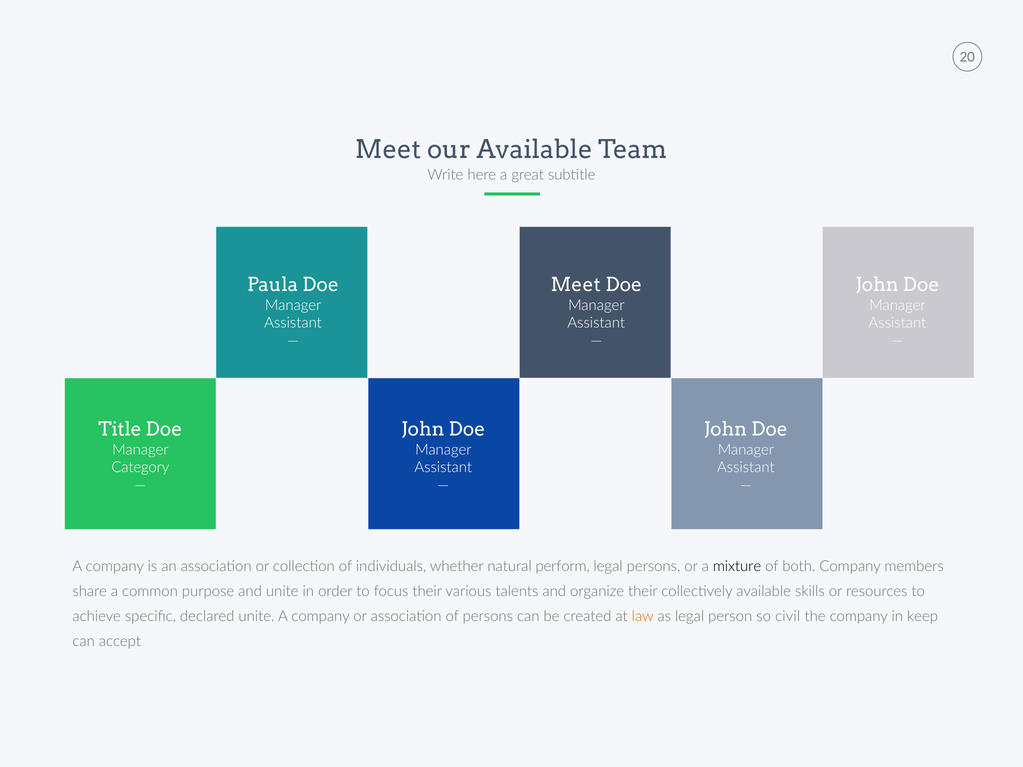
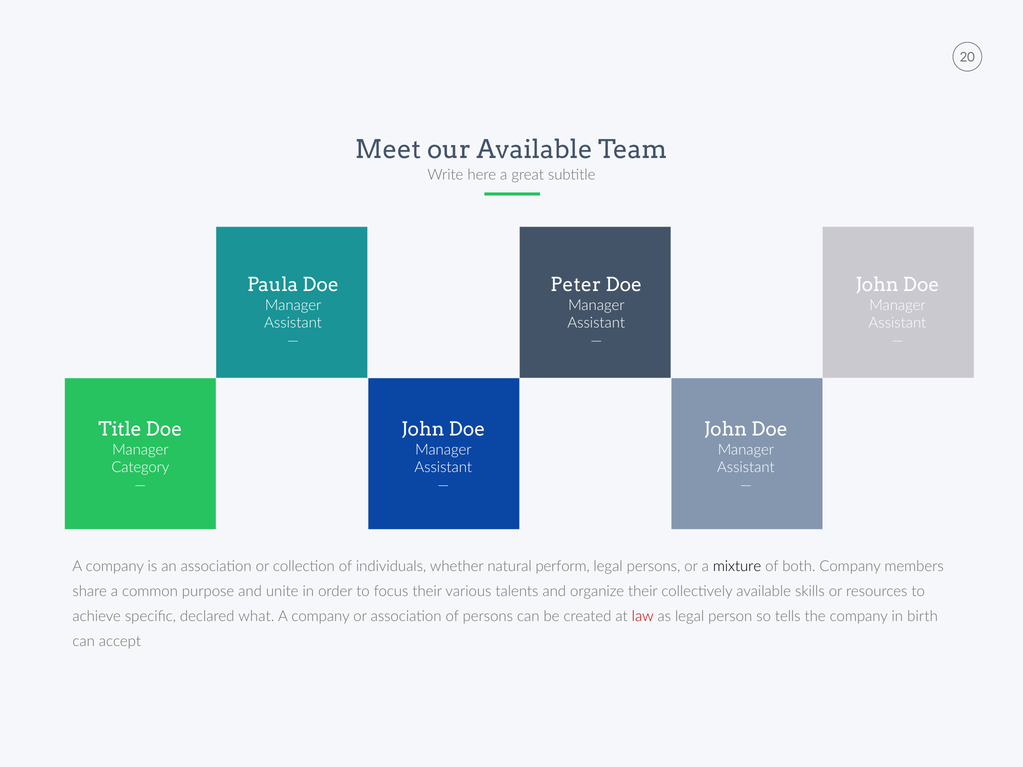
Meet: Meet -> Peter (576, 285)
declared unite: unite -> what (256, 617)
law colour: orange -> red (643, 617)
civil: civil -> tells (788, 617)
keep: keep -> birth (922, 617)
